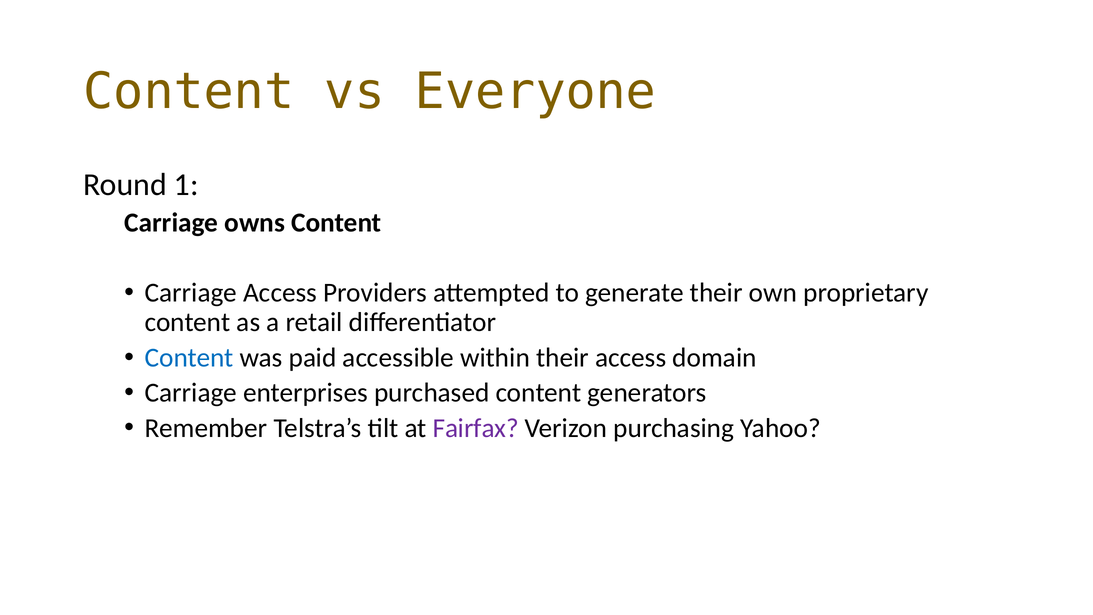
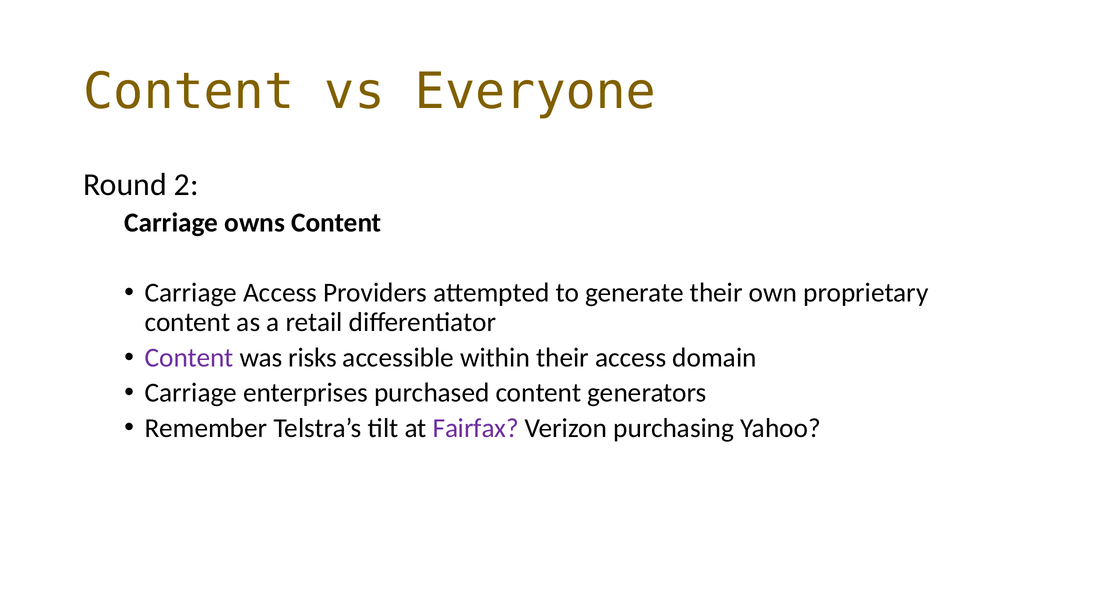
1: 1 -> 2 (186, 185)
Content colour: blue -> purple (189, 358)
paid: paid -> risks (313, 358)
